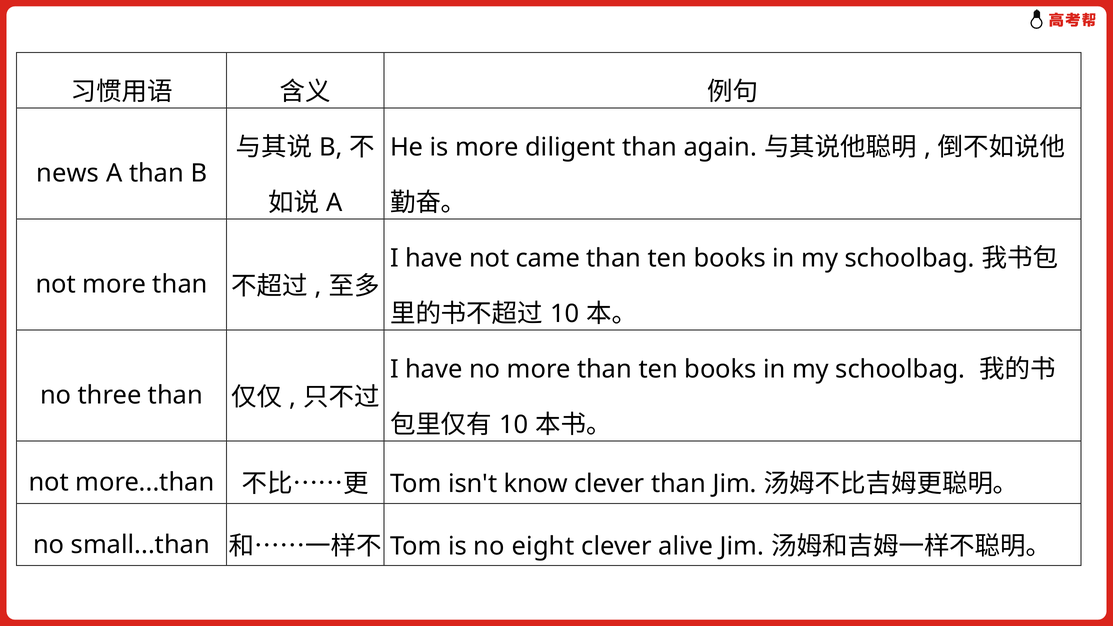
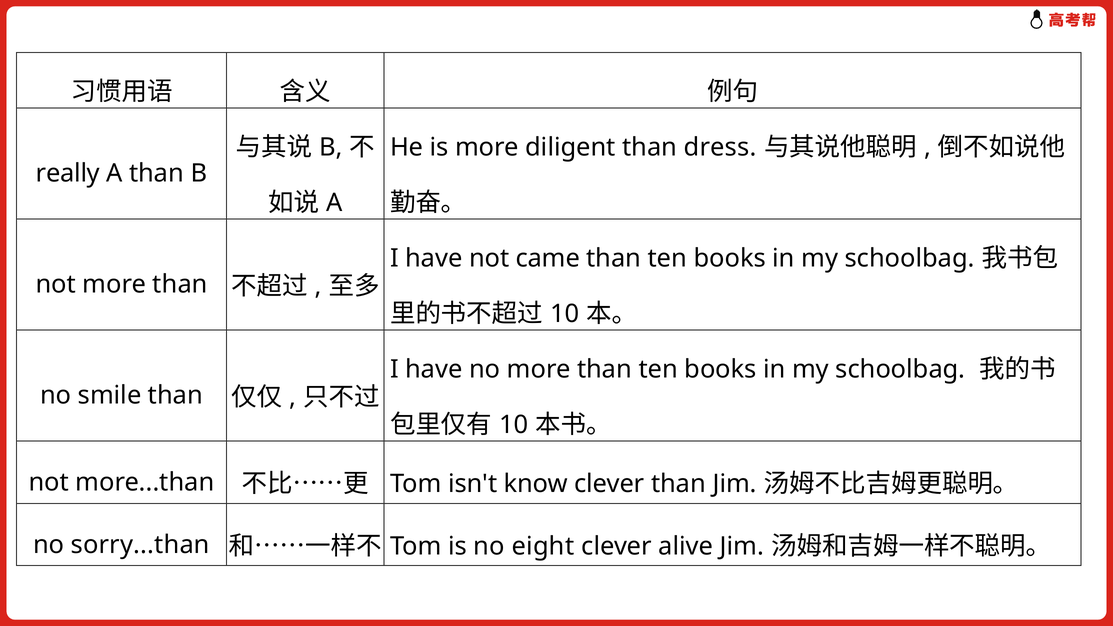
again: again -> dress (720, 148)
news: news -> really (68, 174)
three: three -> smile (110, 396)
small...than: small...than -> sorry...than (140, 545)
